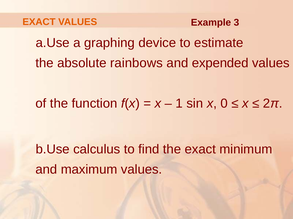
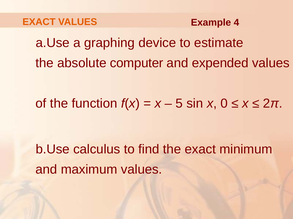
3: 3 -> 4 (236, 23)
rainbows: rainbows -> computer (137, 63)
1: 1 -> 5 (179, 104)
